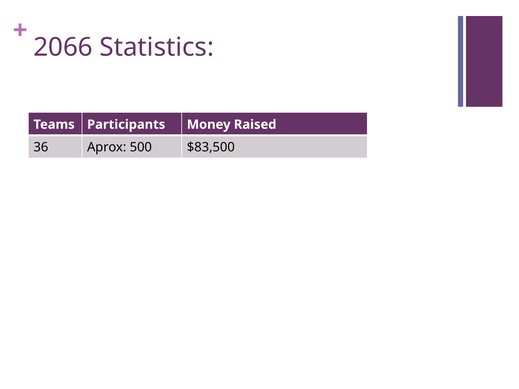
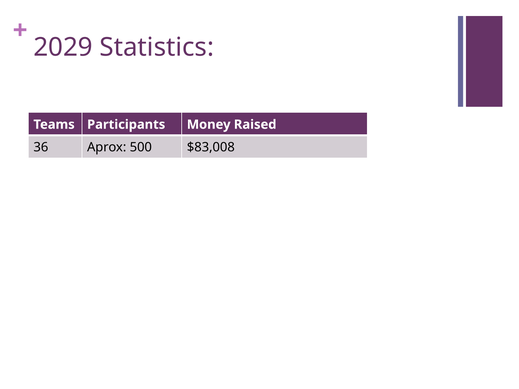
2066: 2066 -> 2029 (63, 47)
$83,500: $83,500 -> $83,008 (211, 147)
